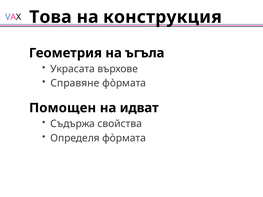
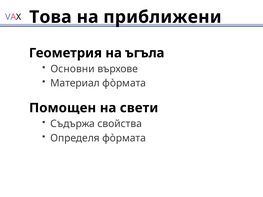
конструкция: конструкция -> приближени (162, 17)
Украсата: Украсата -> Основни (73, 69)
Справяне: Справяне -> Материал (75, 83)
идват: идват -> свети (139, 108)
